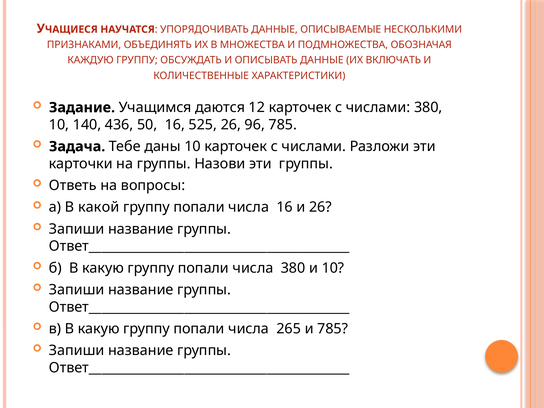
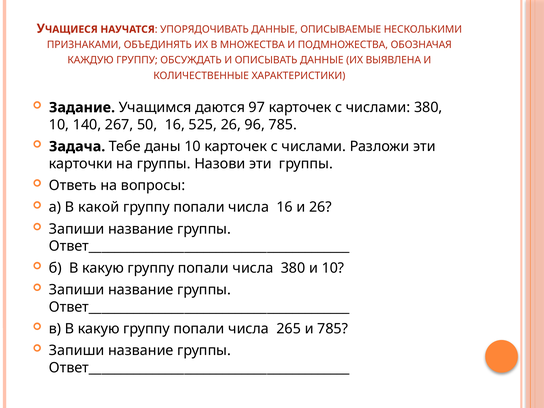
ВКЛЮЧАТЬ: ВКЛЮЧАТЬ -> ВЫЯВЛЕНА (393, 60)
12: 12 -> 97 (257, 108)
436: 436 -> 267 (119, 125)
